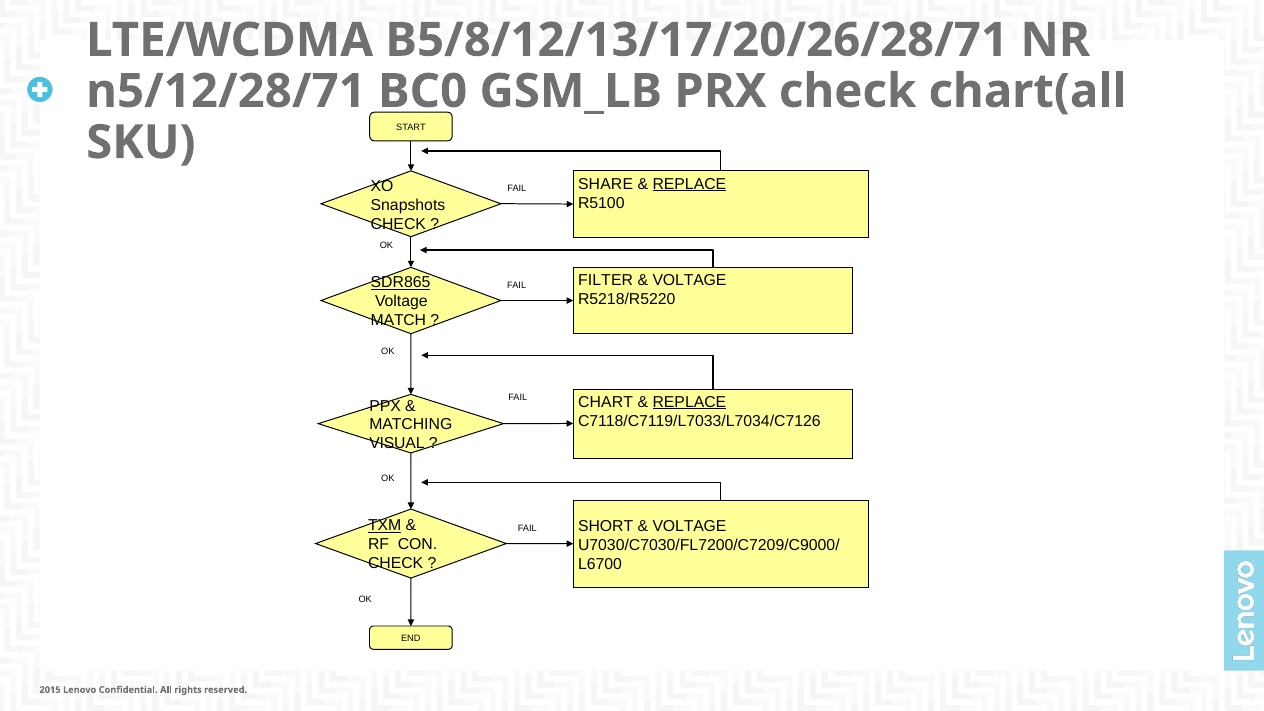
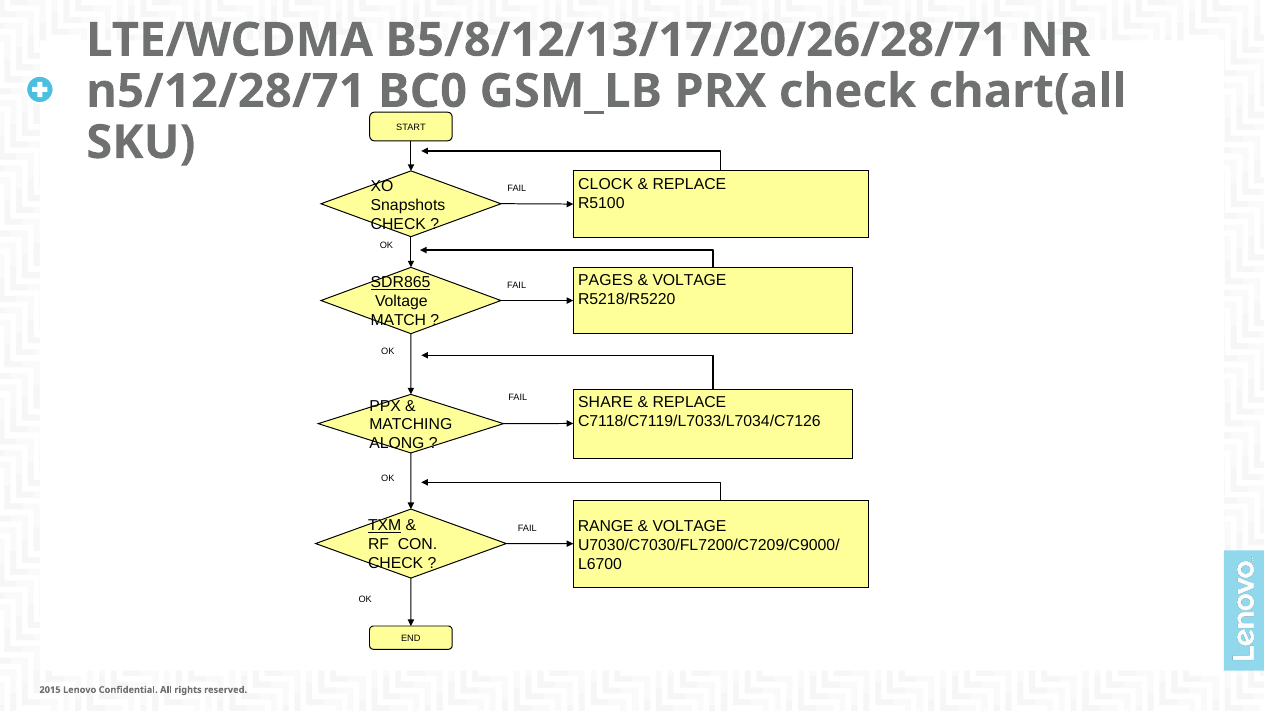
SHARE: SHARE -> CLOCK (606, 184)
REPLACE underline: present -> none (689, 184)
FILTER: FILTER -> PAGES (606, 280)
CHART: CHART -> SHARE (606, 402)
REPLACE underline: present -> none (689, 402)
VISUAL: VISUAL -> ALONG (397, 444)
SHORT: SHORT -> RANGE (606, 526)
